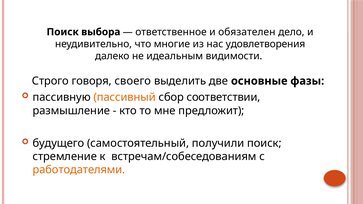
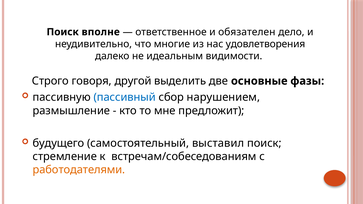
выбора: выбора -> вполне (101, 32)
своего: своего -> другой (133, 81)
пассивный colour: orange -> blue (125, 97)
соответствии: соответствии -> нарушением (223, 97)
получили: получили -> выставил (218, 143)
